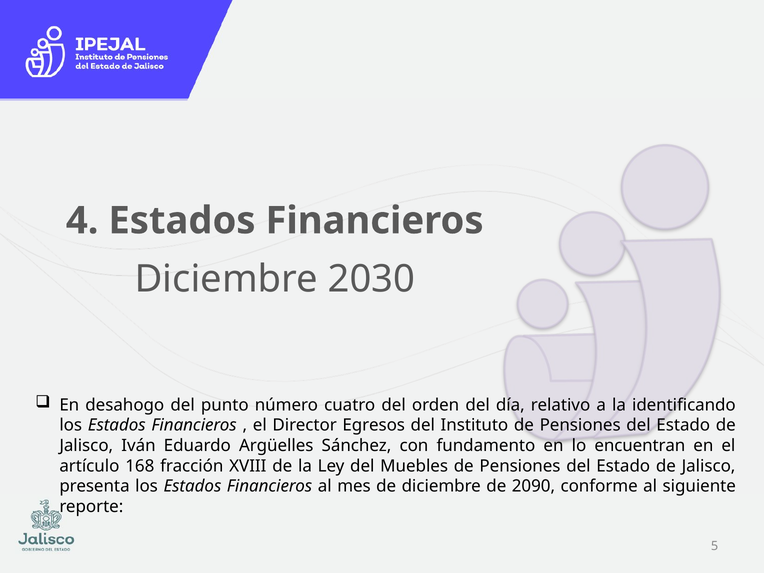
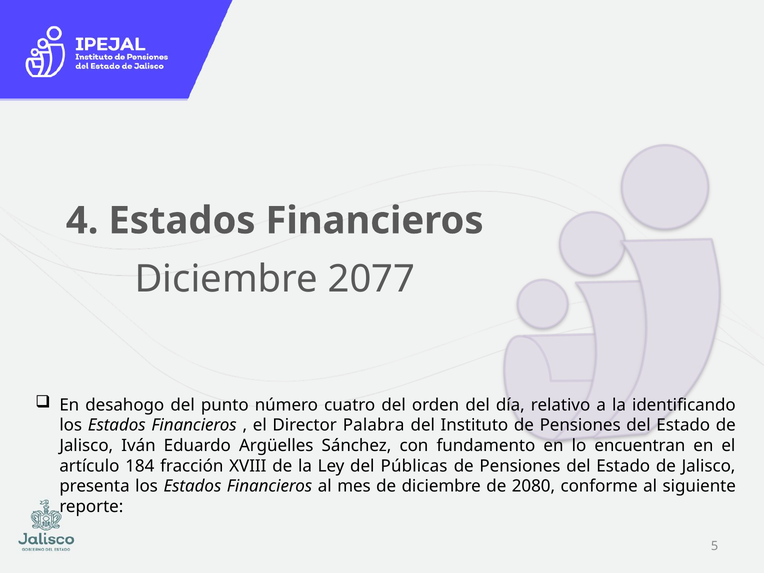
2030: 2030 -> 2077 (371, 279)
Egresos: Egresos -> Palabra (374, 425)
168: 168 -> 184 (140, 466)
Muebles: Muebles -> Públicas (414, 466)
2090: 2090 -> 2080 (533, 486)
